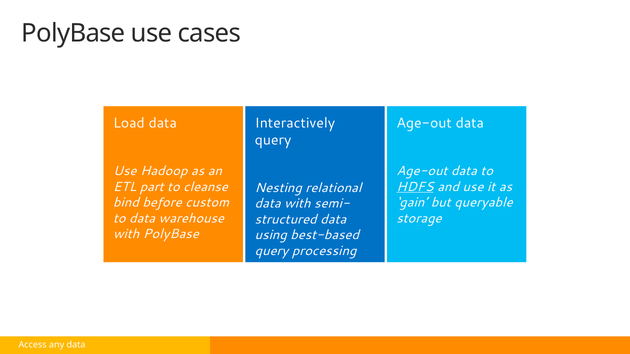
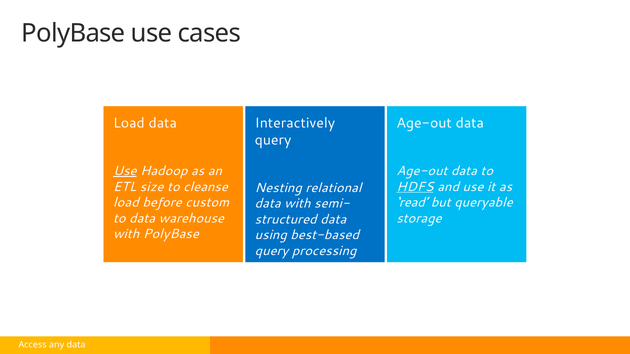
Use underline: none -> present (125, 171)
part: part -> size (152, 187)
bind: bind -> load (126, 203)
gain: gain -> read (412, 203)
